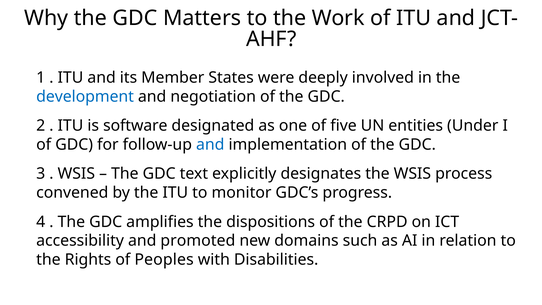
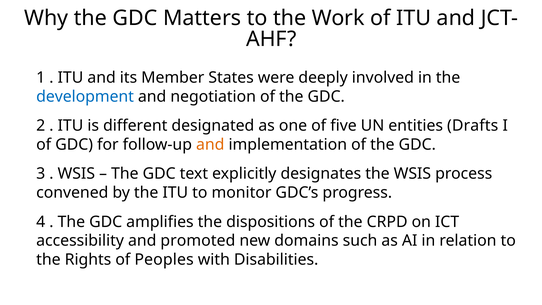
software: software -> different (135, 126)
Under: Under -> Drafts (473, 126)
and colour: blue -> orange (210, 145)
